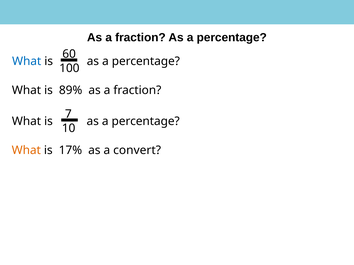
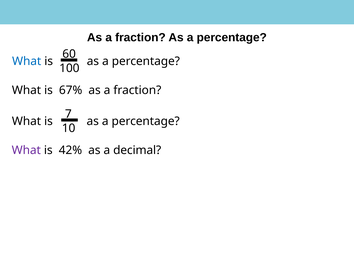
89%: 89% -> 67% (71, 90)
What colour: orange -> purple (26, 151)
17%: 17% -> 42% (70, 151)
convert: convert -> decimal (137, 151)
